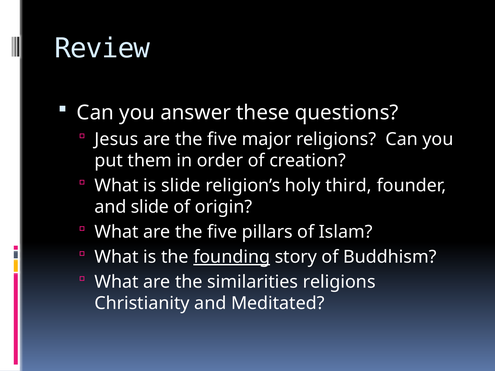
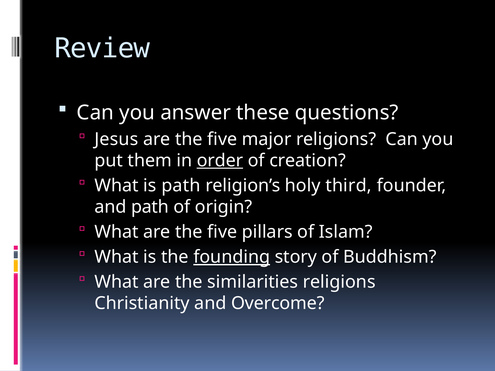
order underline: none -> present (220, 161)
is slide: slide -> path (181, 186)
and slide: slide -> path (150, 207)
Meditated: Meditated -> Overcome (278, 304)
